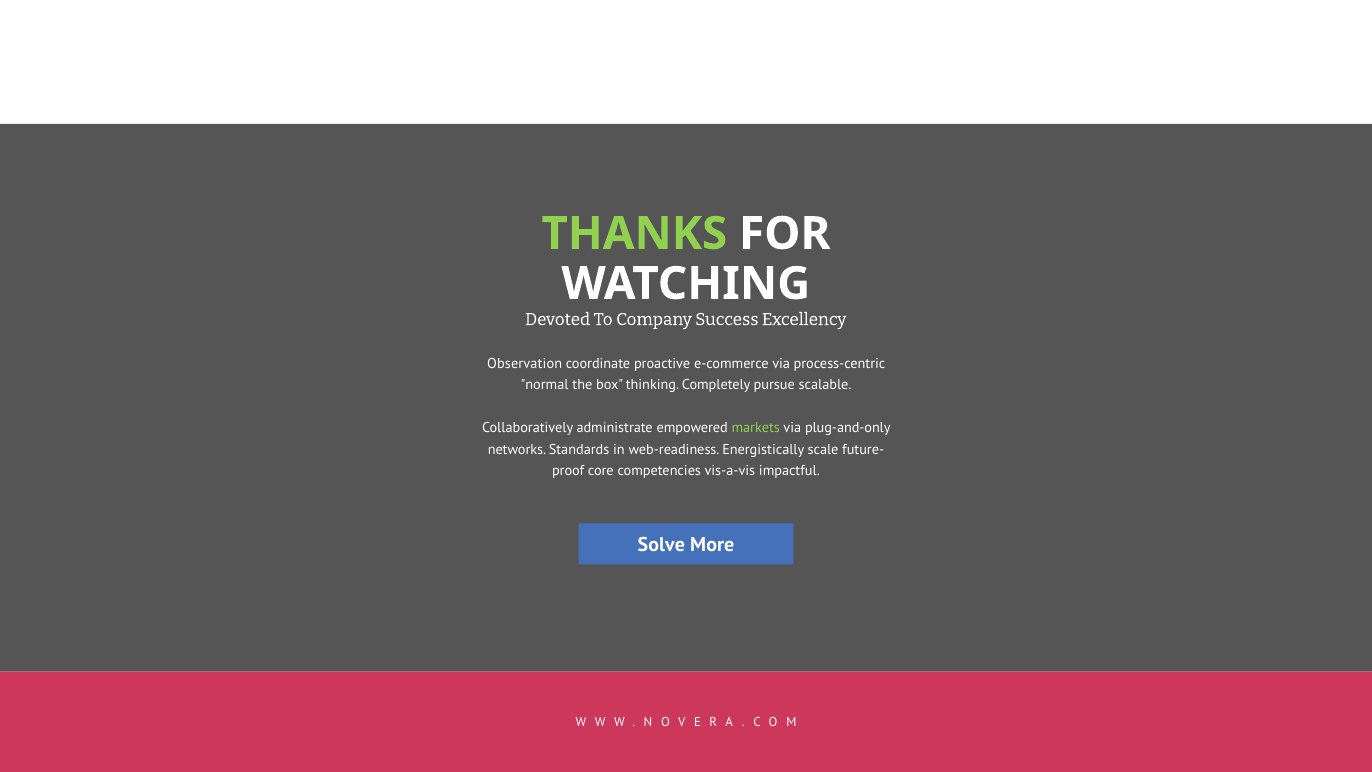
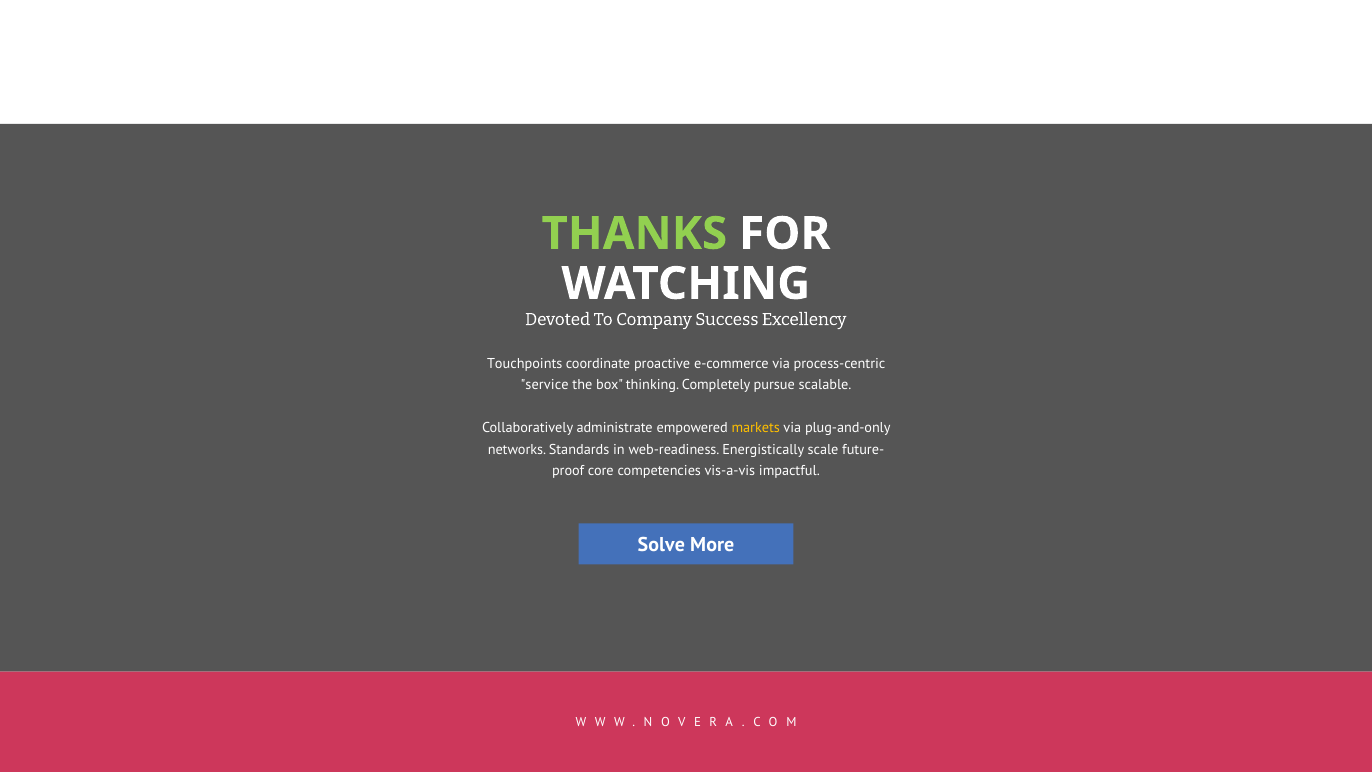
Observation: Observation -> Touchpoints (525, 363)
normal: normal -> service (545, 385)
markets colour: light green -> yellow (756, 428)
